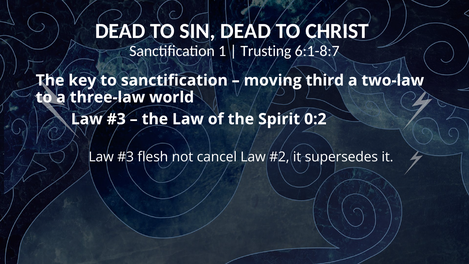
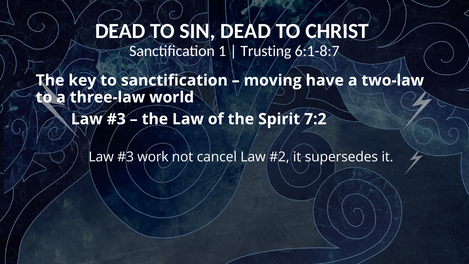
third: third -> have (325, 80)
0:2: 0:2 -> 7:2 (315, 119)
flesh: flesh -> work (153, 157)
